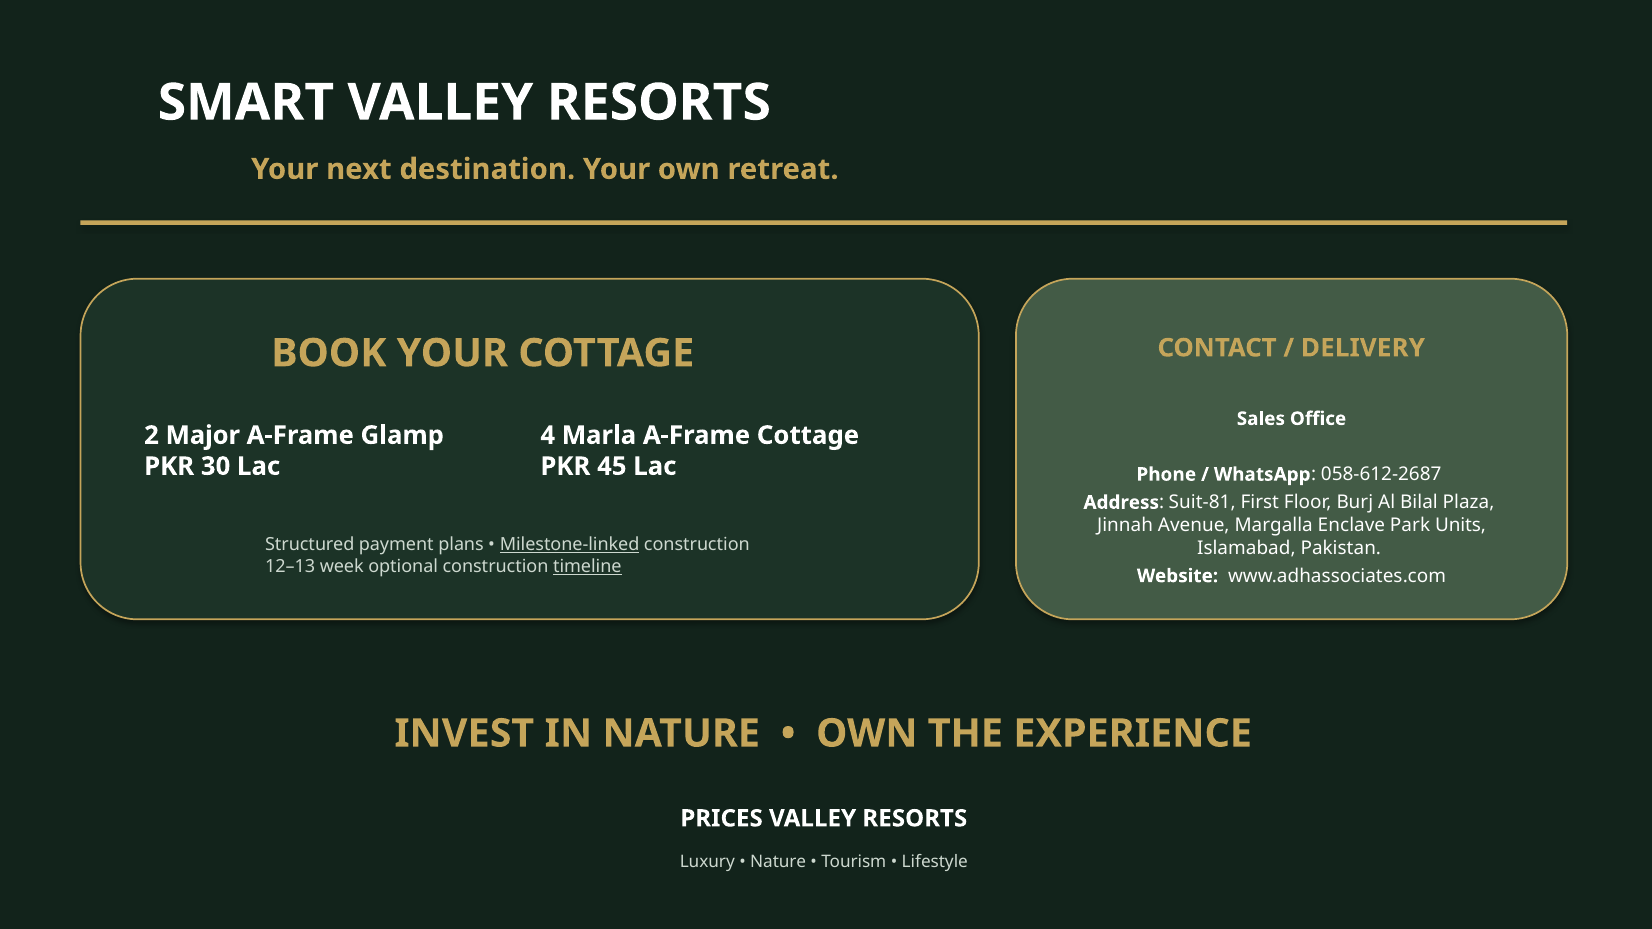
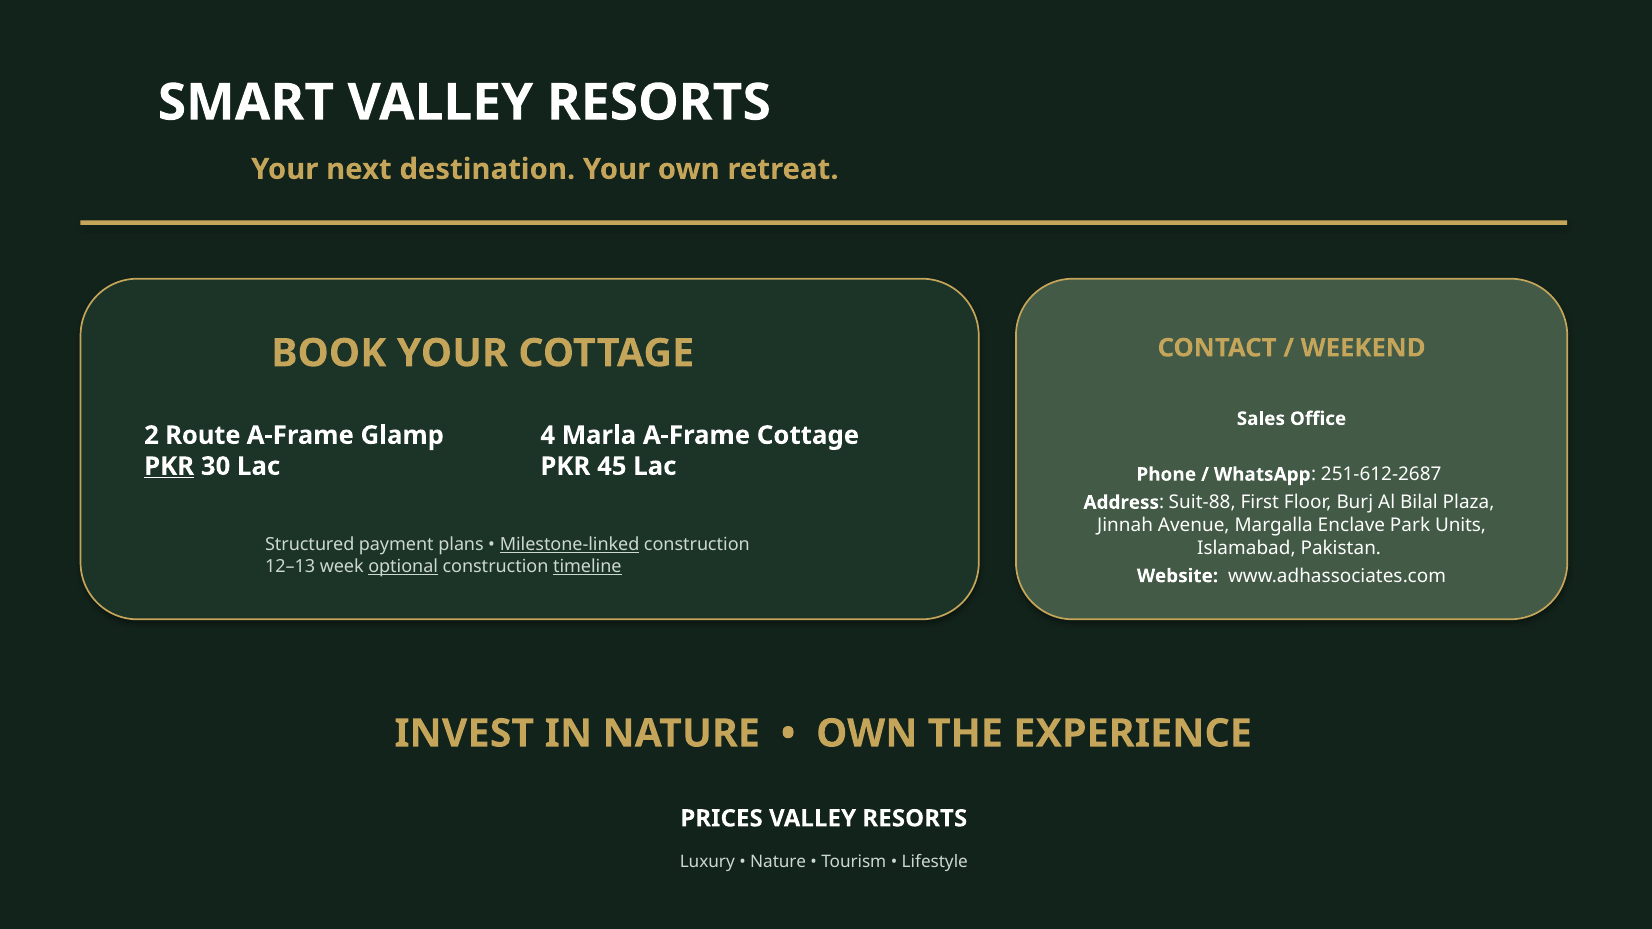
DELIVERY: DELIVERY -> WEEKEND (1363, 348)
Major: Major -> Route (203, 435)
PKR underline: none -> present (169, 466)
058-612-2687: 058-612-2687 -> 251-612-2687 (1381, 475)
Suit-81: Suit-81 -> Suit-88 (1202, 503)
optional underline: none -> present (403, 567)
